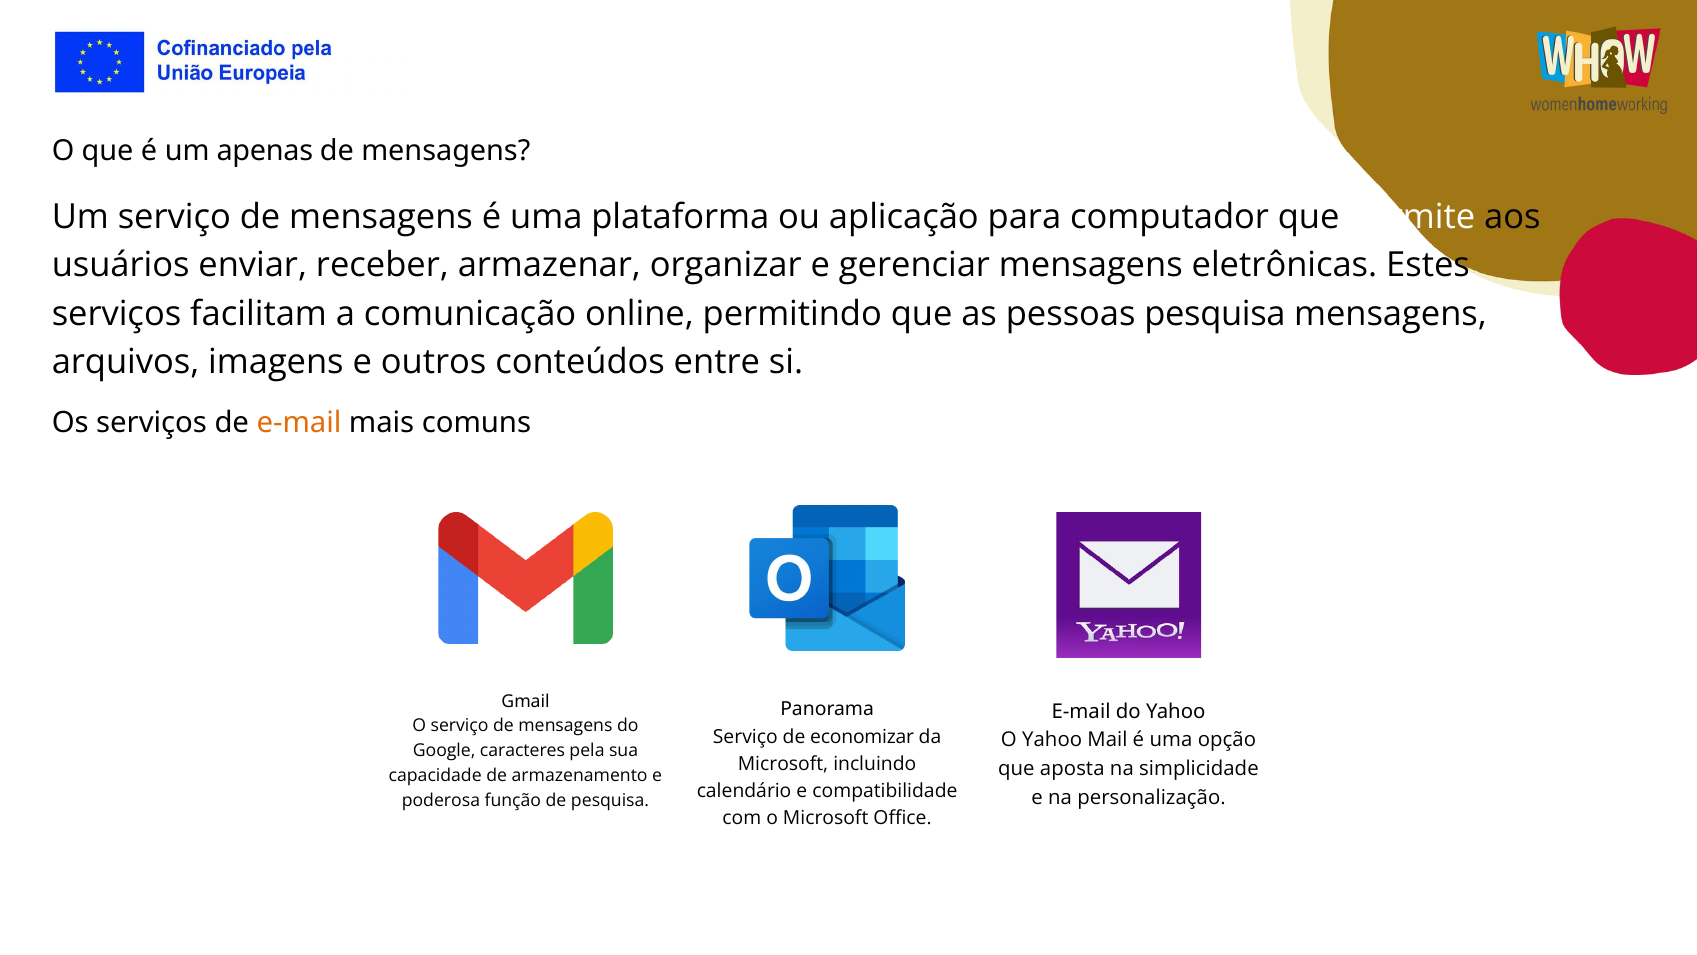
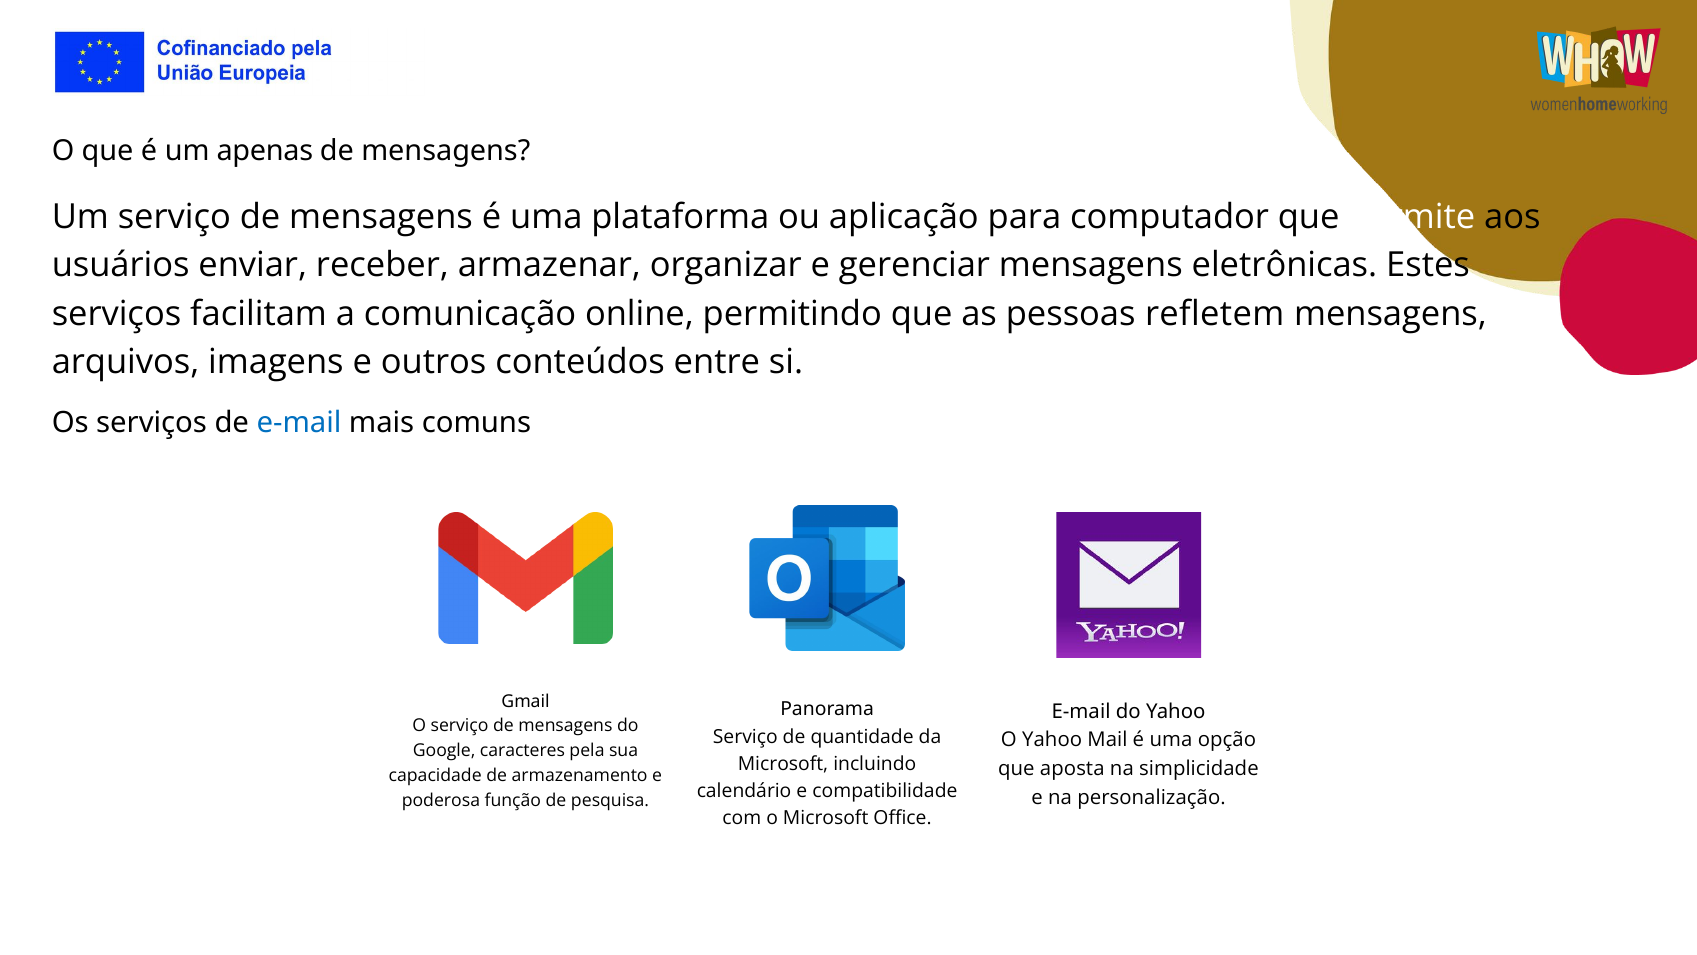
pessoas pesquisa: pesquisa -> refletem (1215, 313)
e-mail colour: orange -> blue (299, 423)
economizar: economizar -> quantidade (862, 736)
